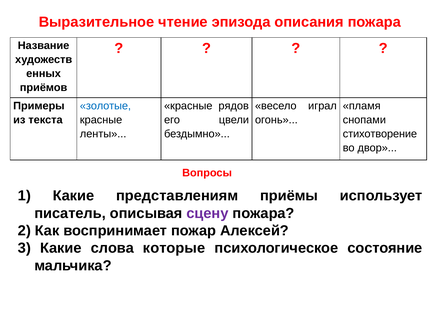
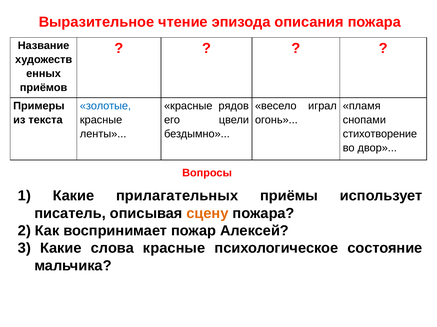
представлениям: представлениям -> прилагательных (177, 196)
сцену colour: purple -> orange (208, 214)
слова которые: которые -> красные (174, 249)
